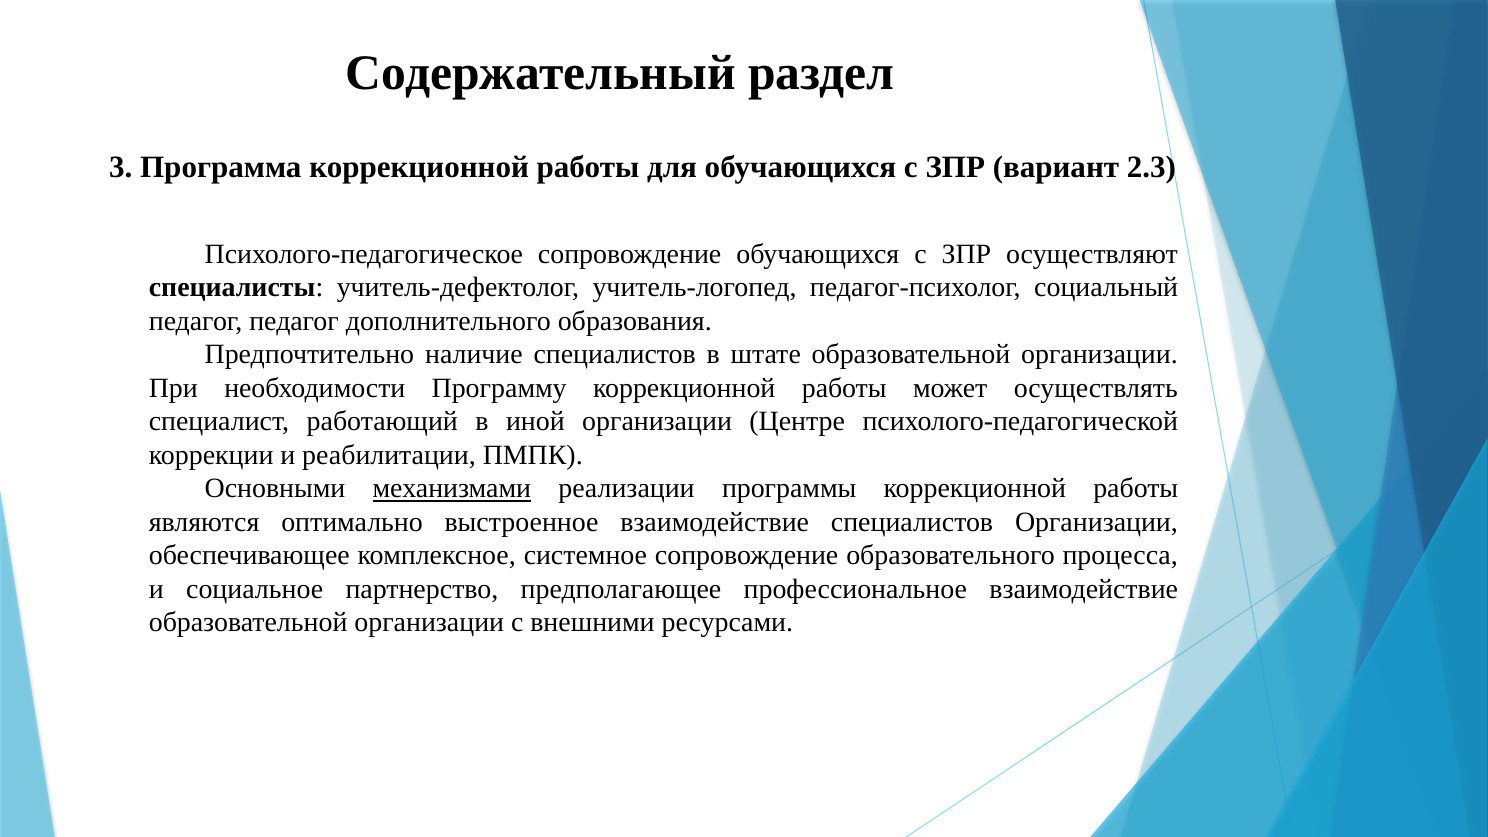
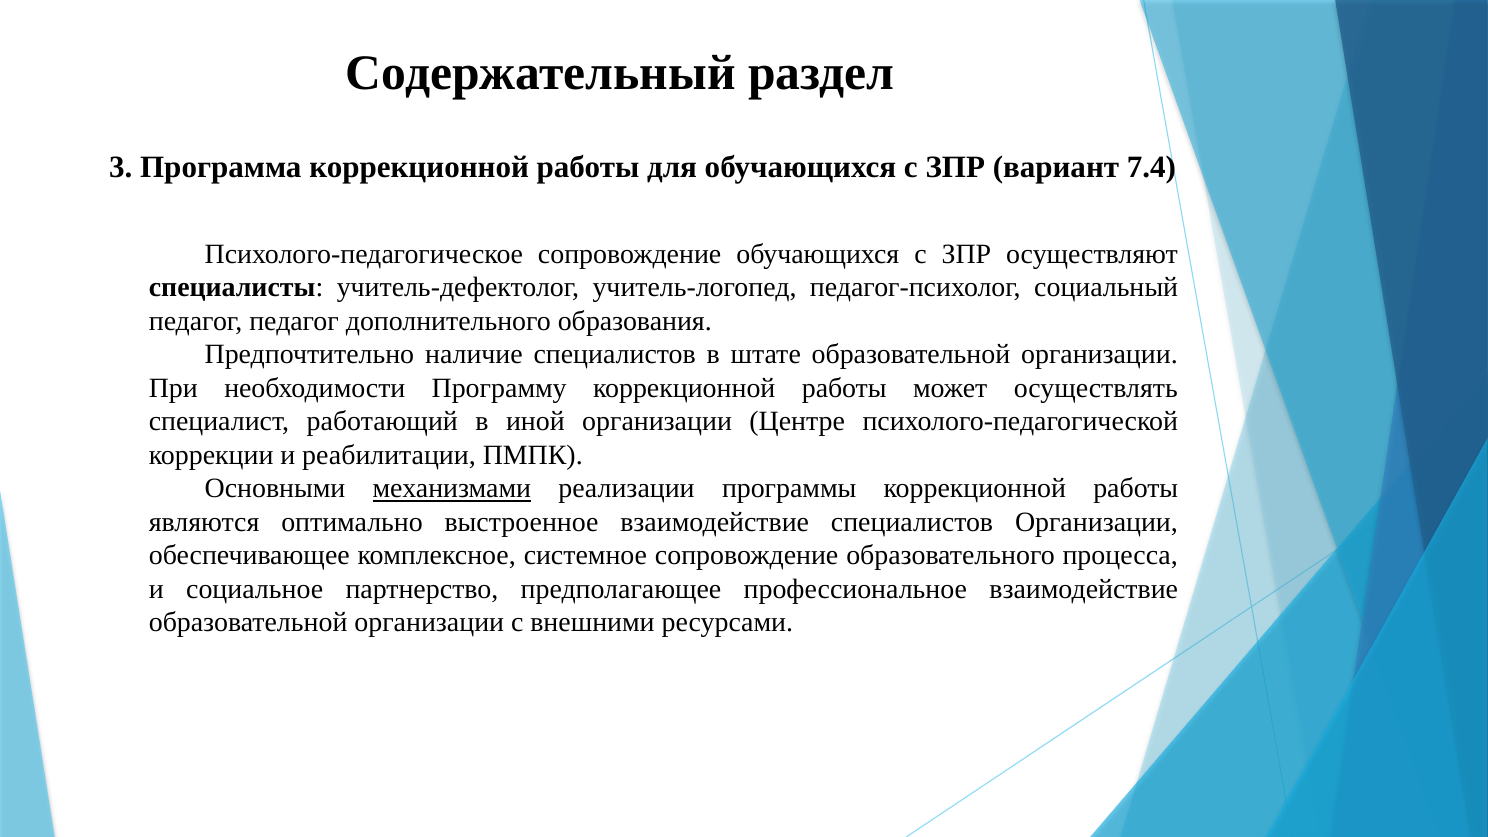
2.3: 2.3 -> 7.4 (1151, 167)
